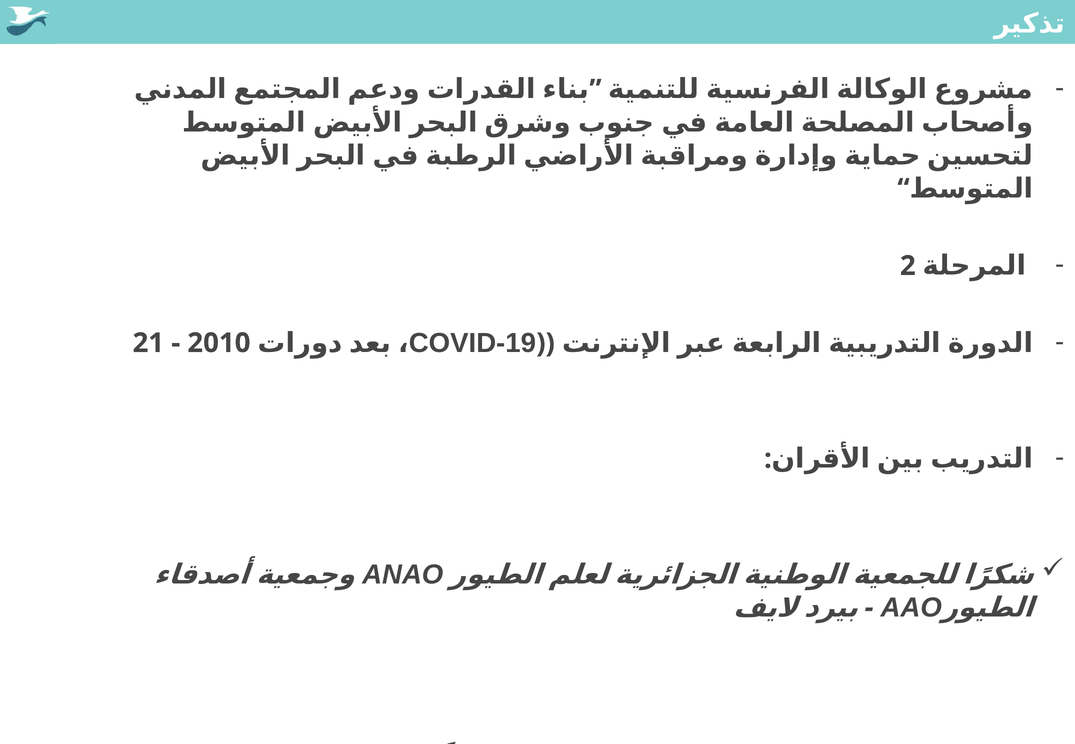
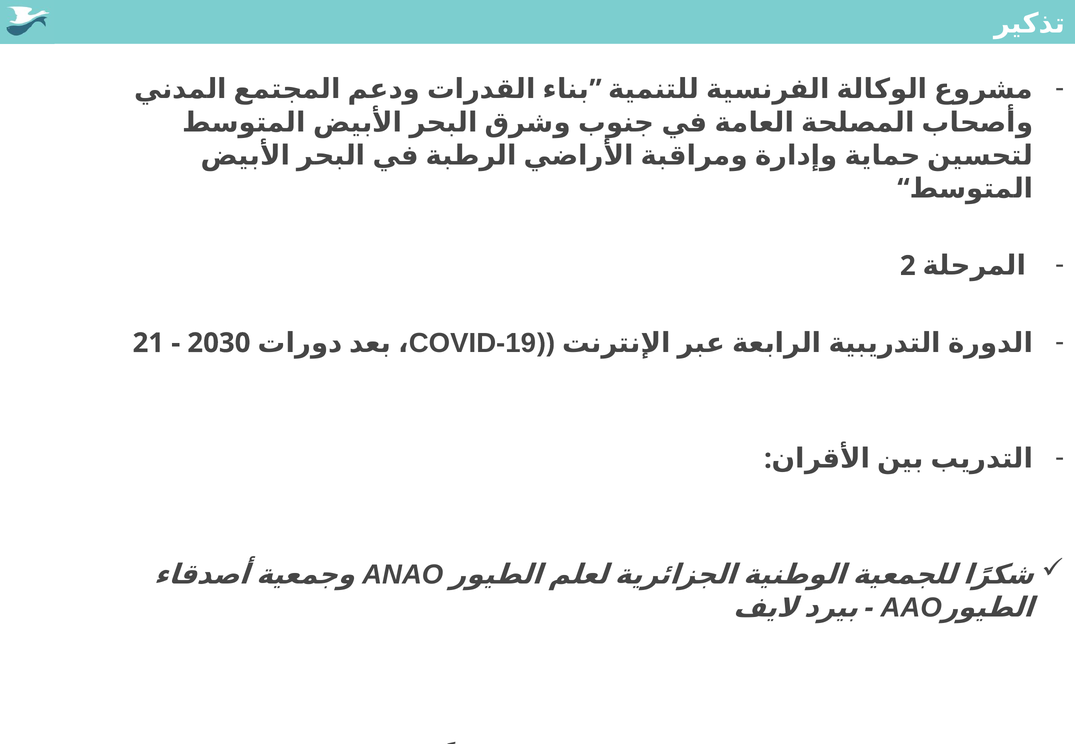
2010: 2010 -> 2030 (219, 343)
